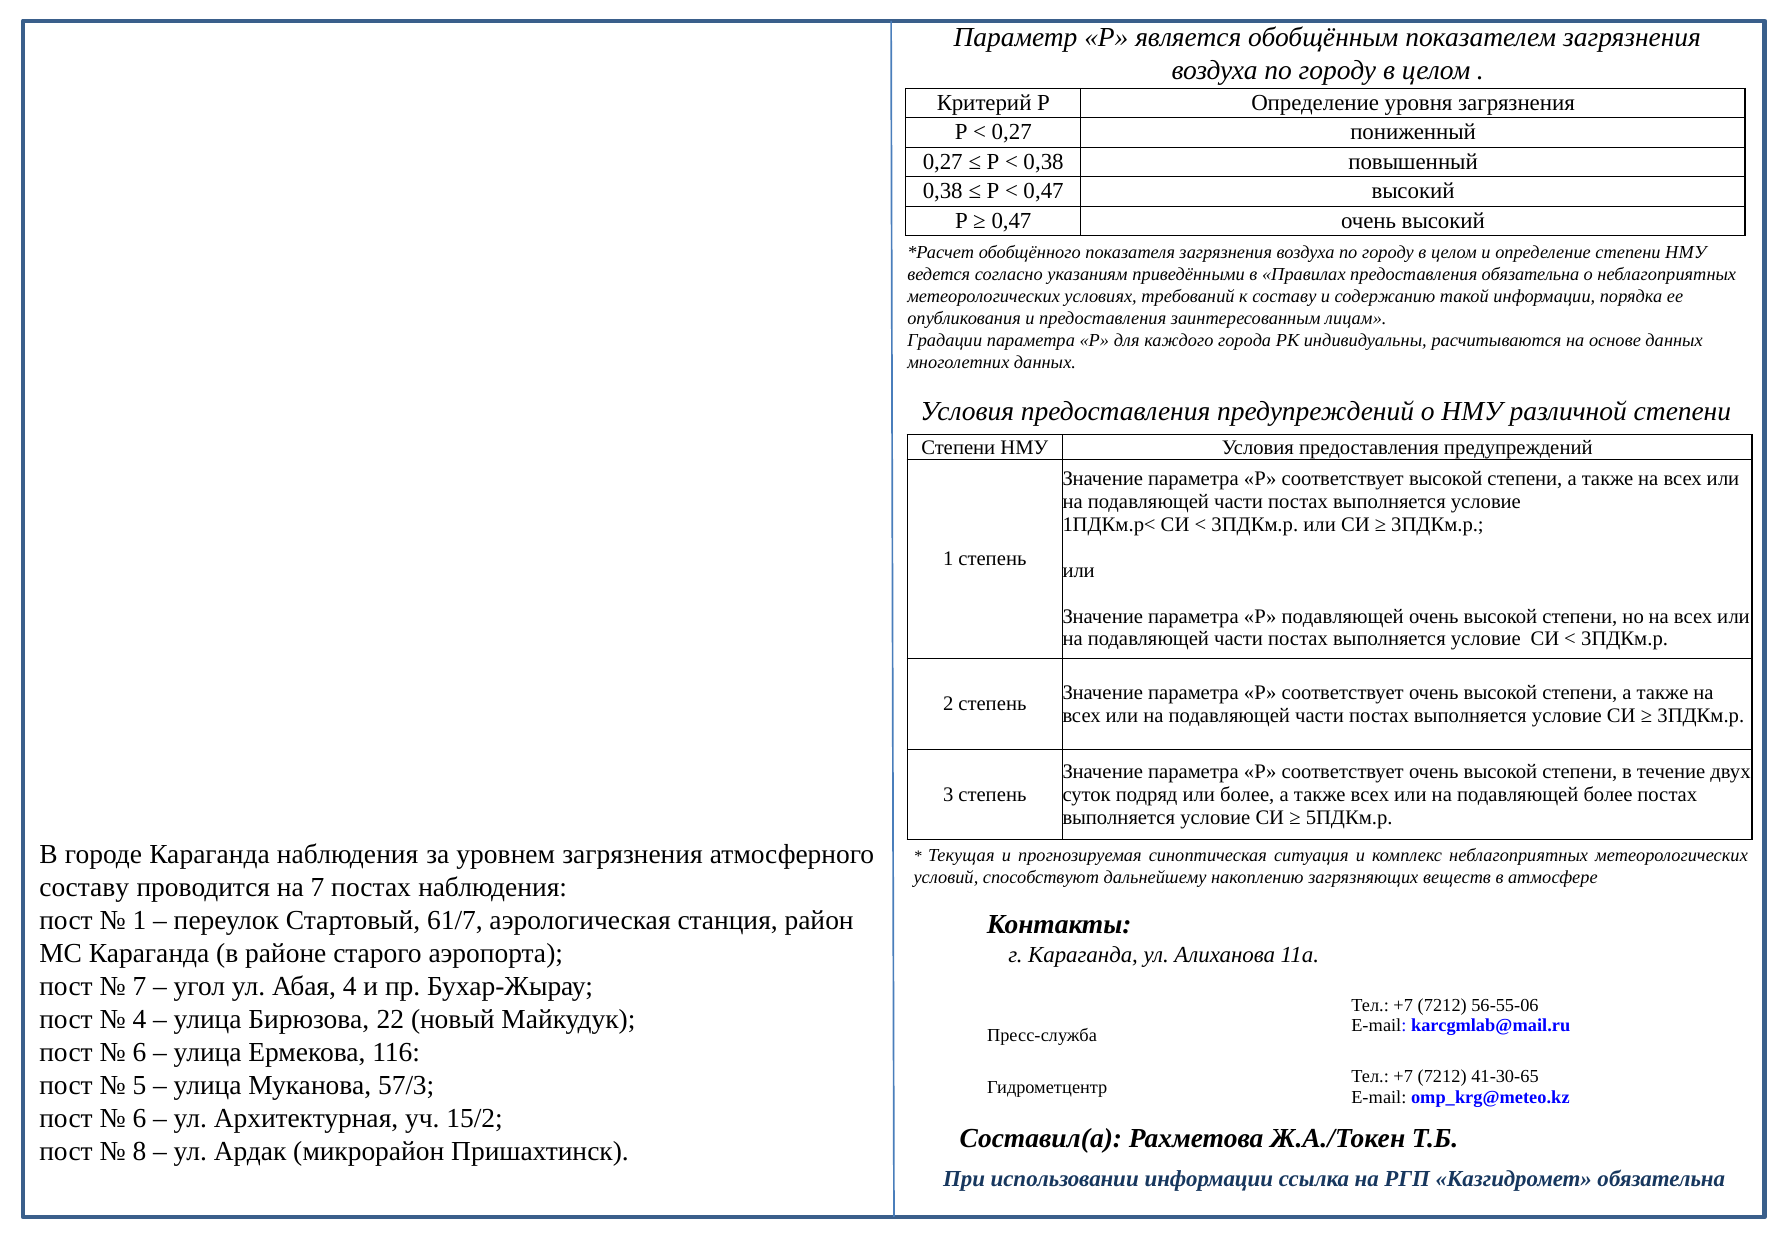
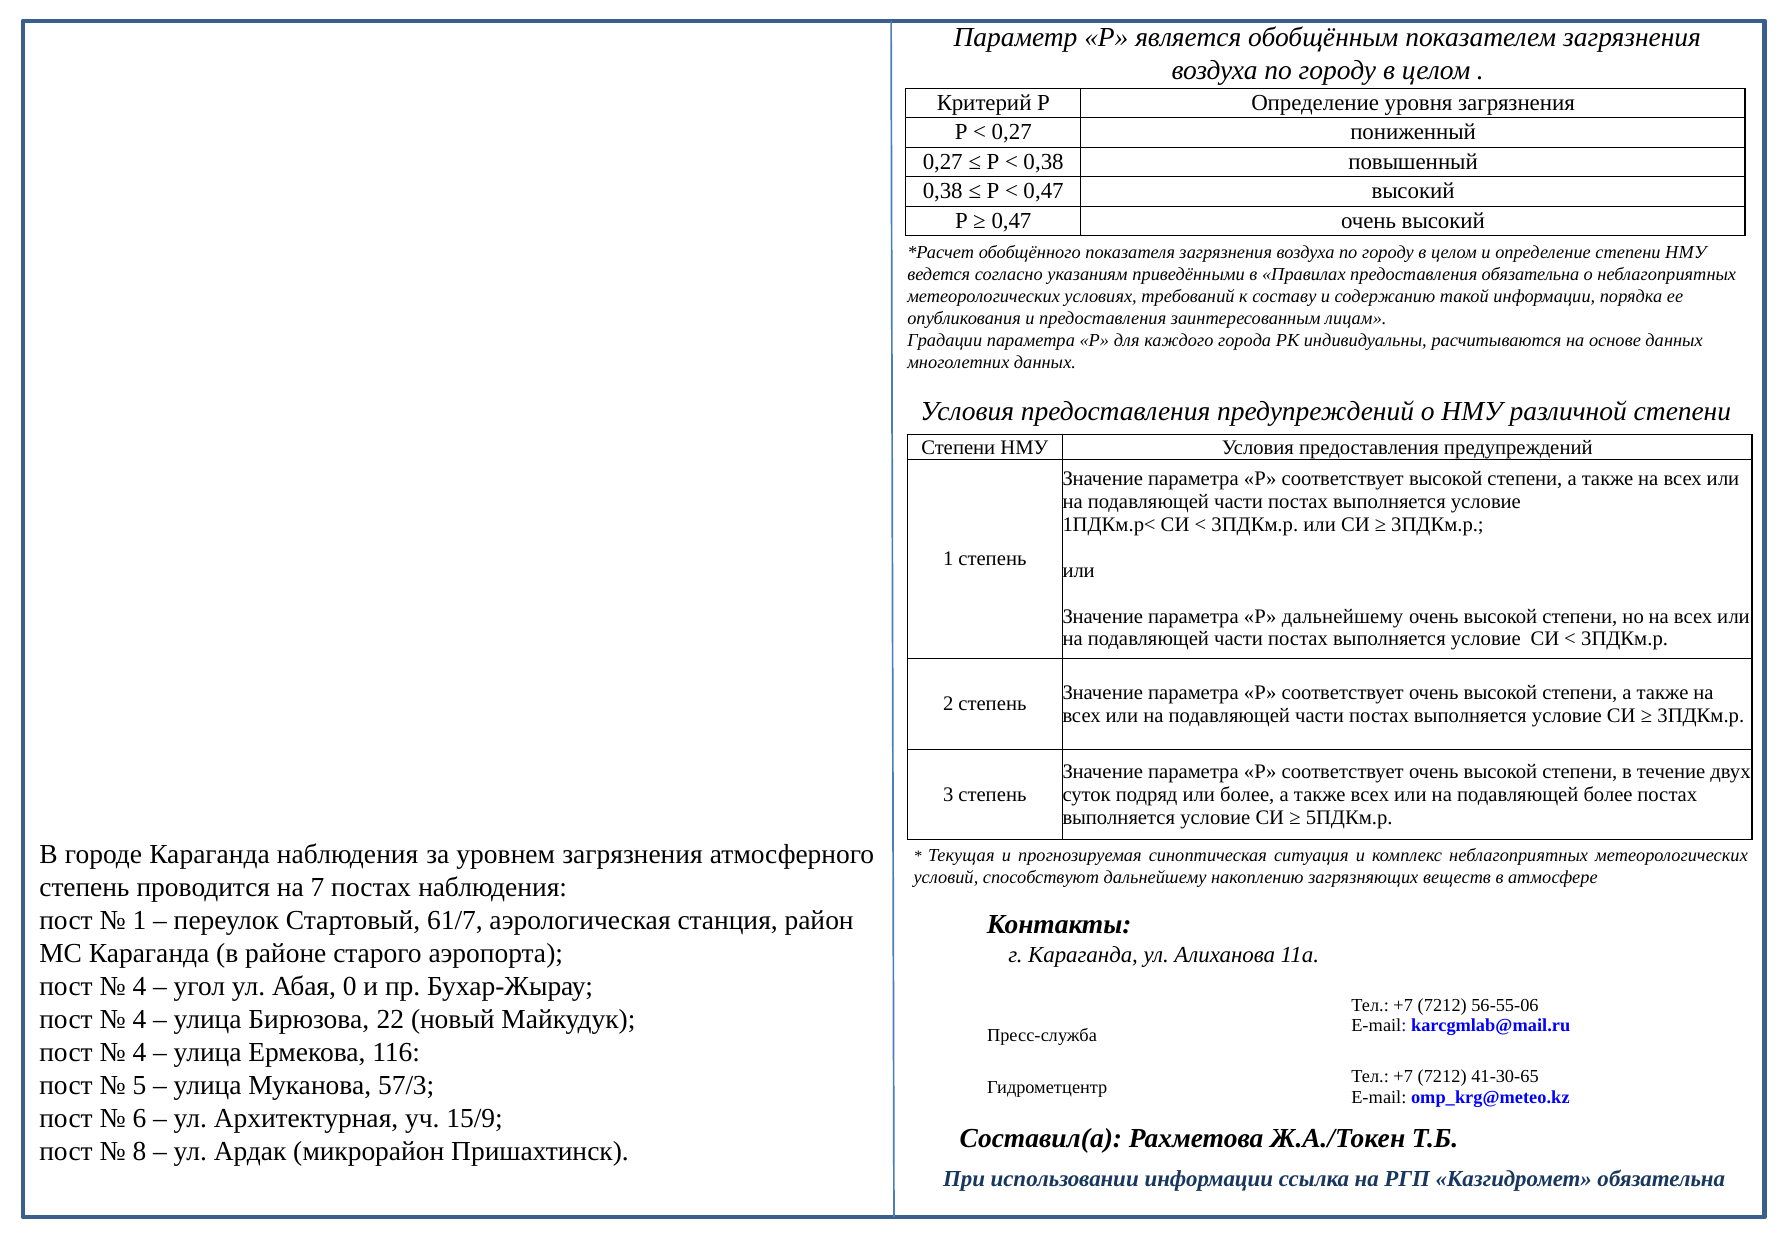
Р подавляющей: подавляющей -> дальнейшему (1343, 616)
составу: составу -> степень (84, 887)
7: 7 -> 4 (139, 987)
Абая 4: 4 -> 0 (350, 987)
6: 6 -> 4 (139, 1053)
15/2: 15/2 -> 15/9 (475, 1119)
